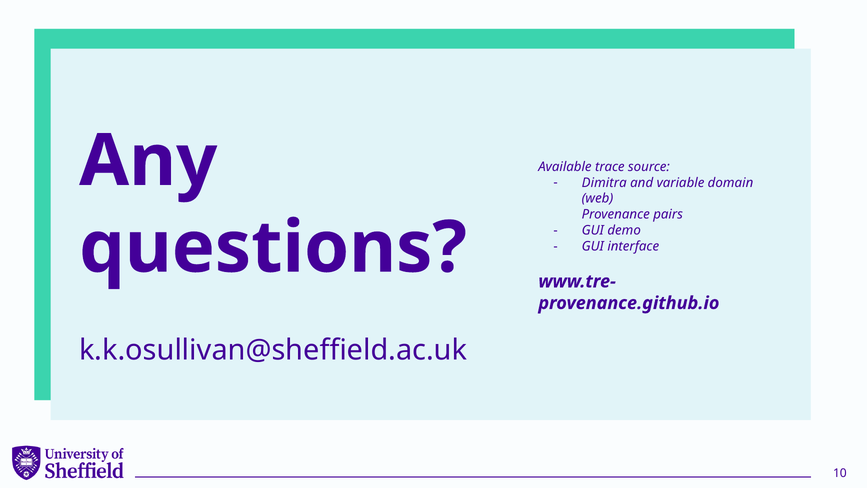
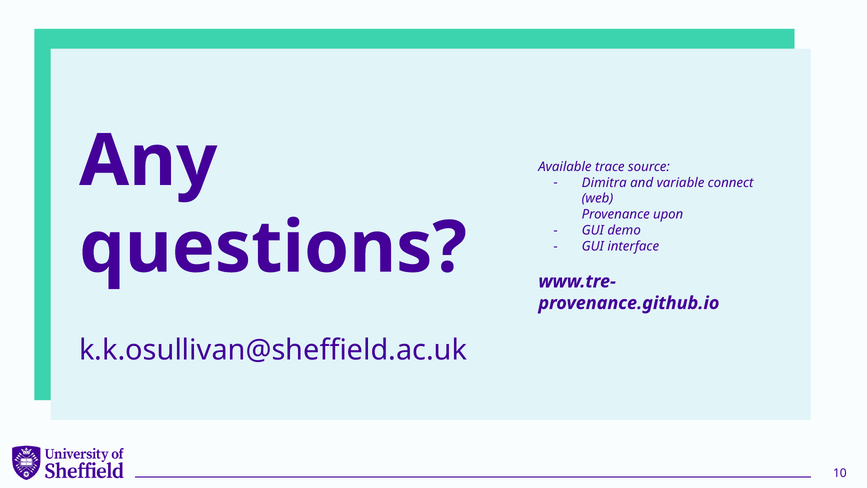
domain: domain -> connect (731, 183)
pairs: pairs -> upon (668, 214)
